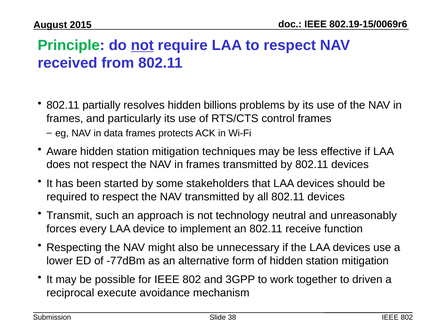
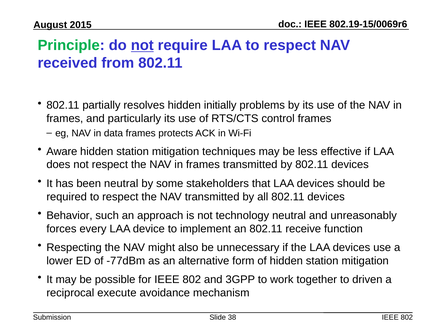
billions: billions -> initially (220, 105)
been started: started -> neutral (121, 184)
Transmit: Transmit -> Behavior (69, 216)
